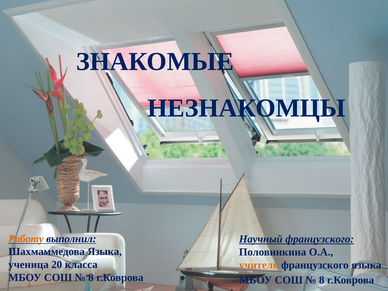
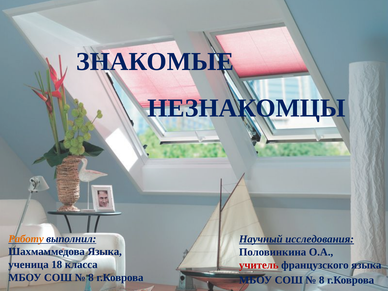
Научный французского: французского -> исследования (320, 239)
20: 20 -> 18 (57, 265)
учитель colour: orange -> red (259, 265)
